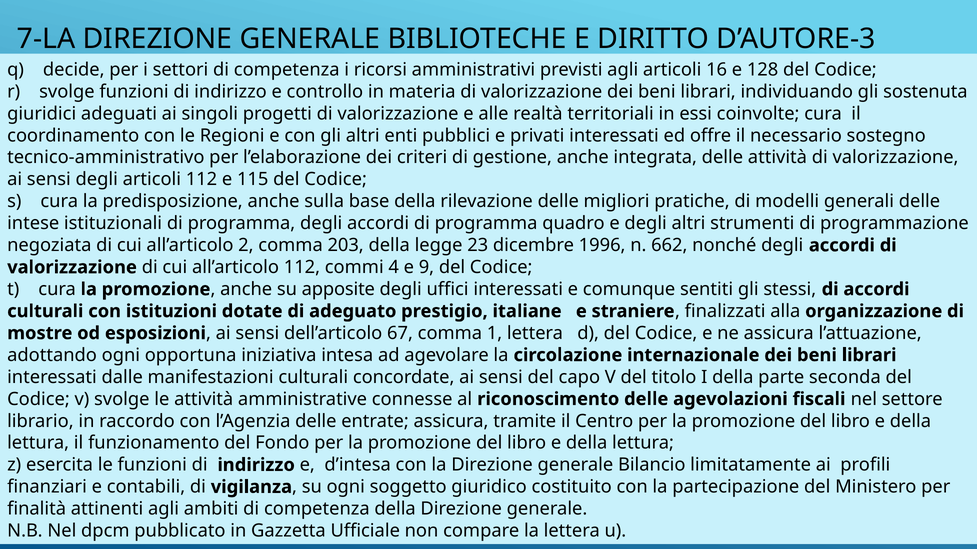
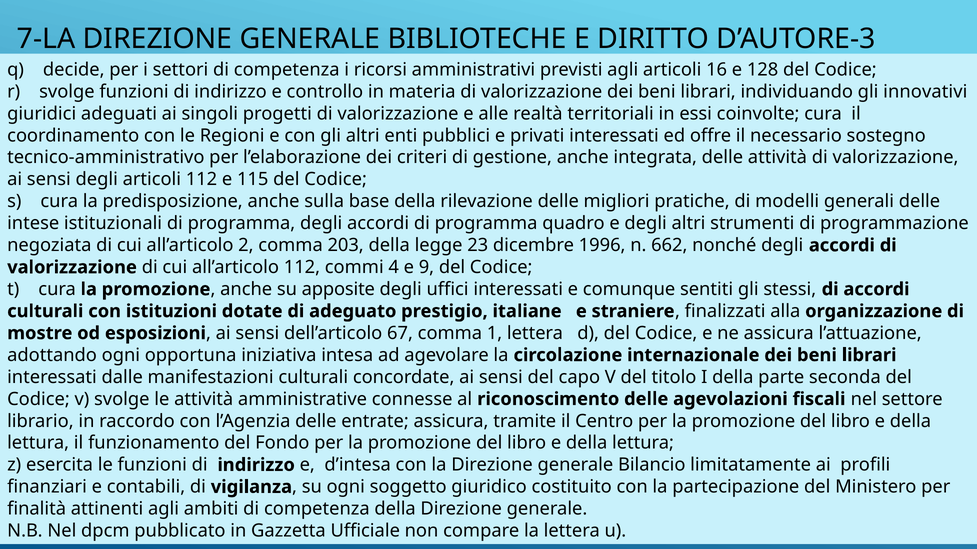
sostenuta: sostenuta -> innovativi (925, 92)
